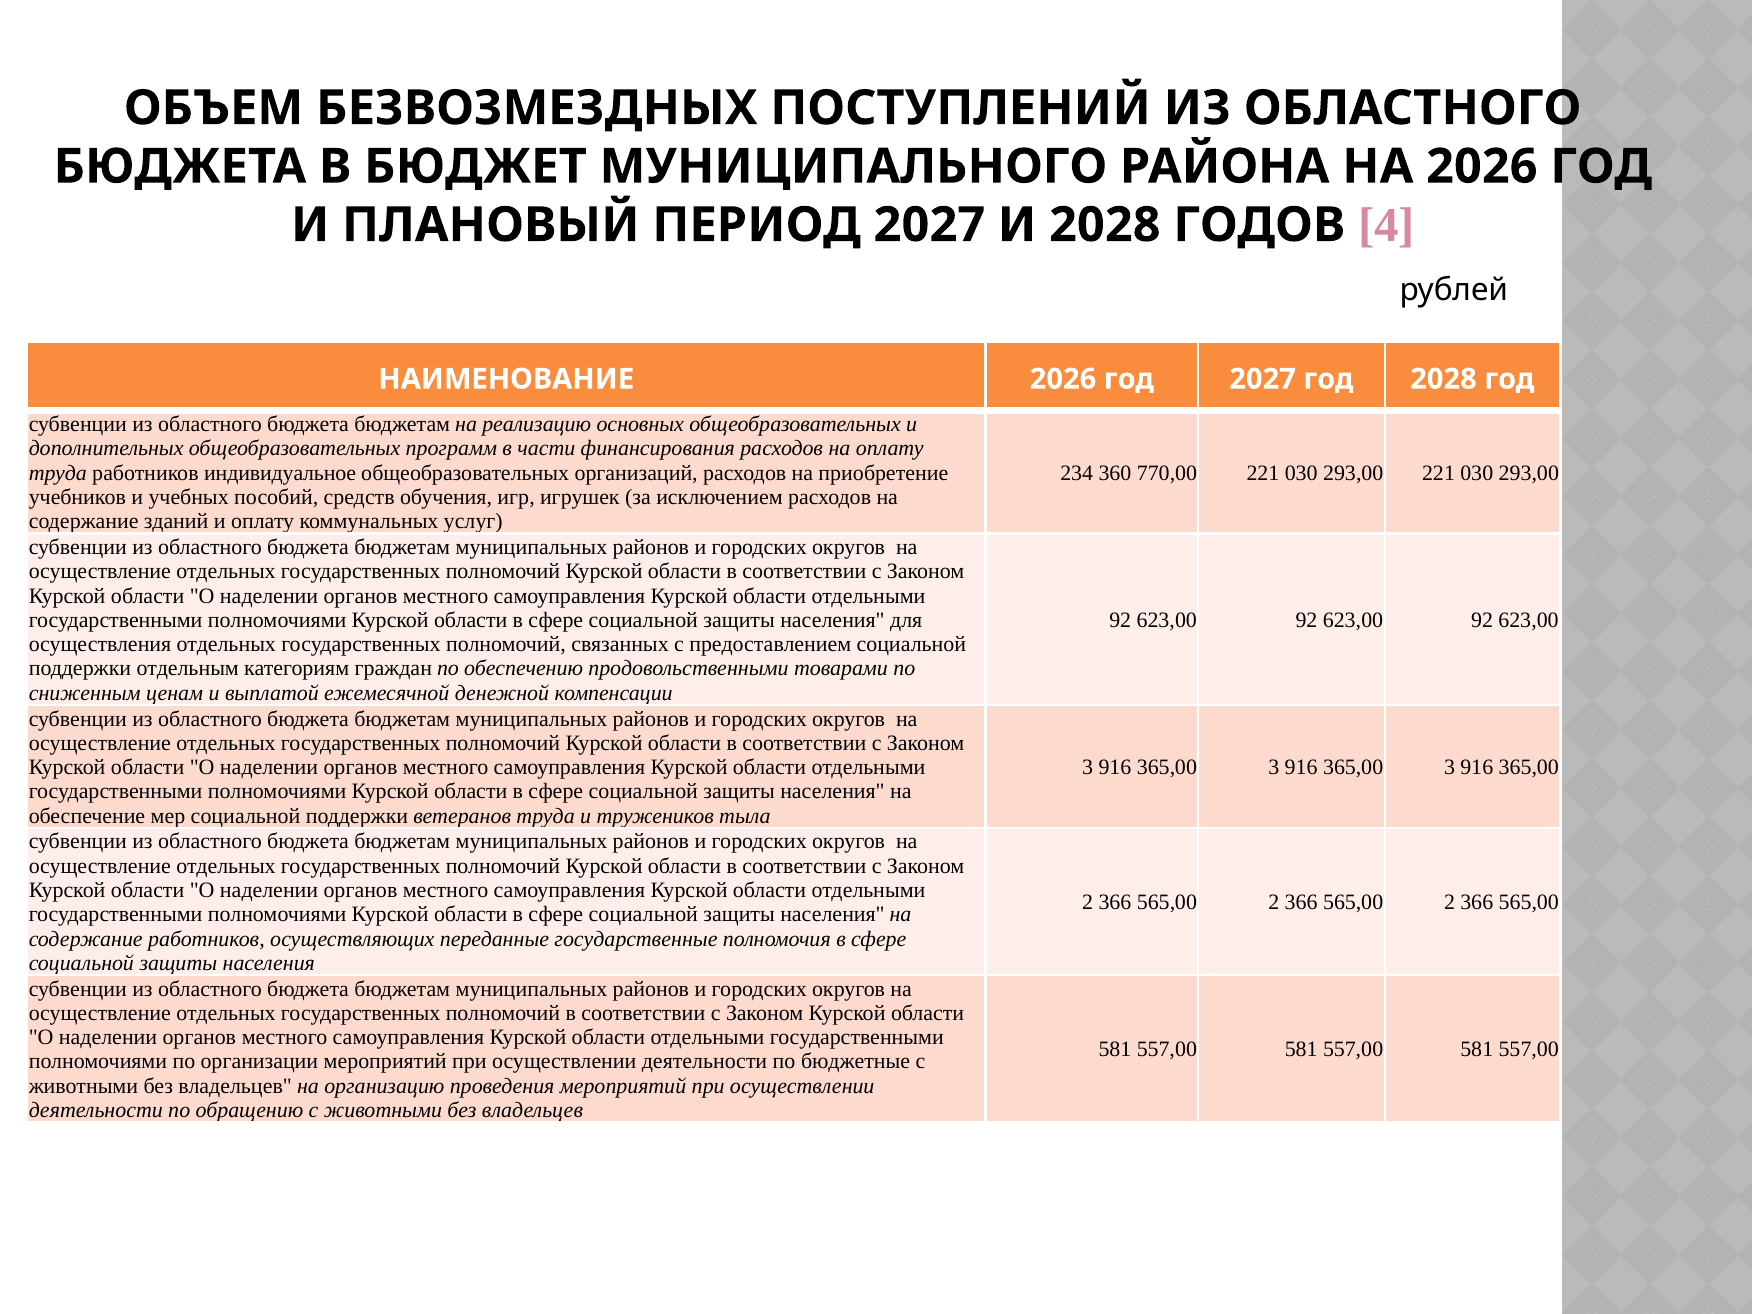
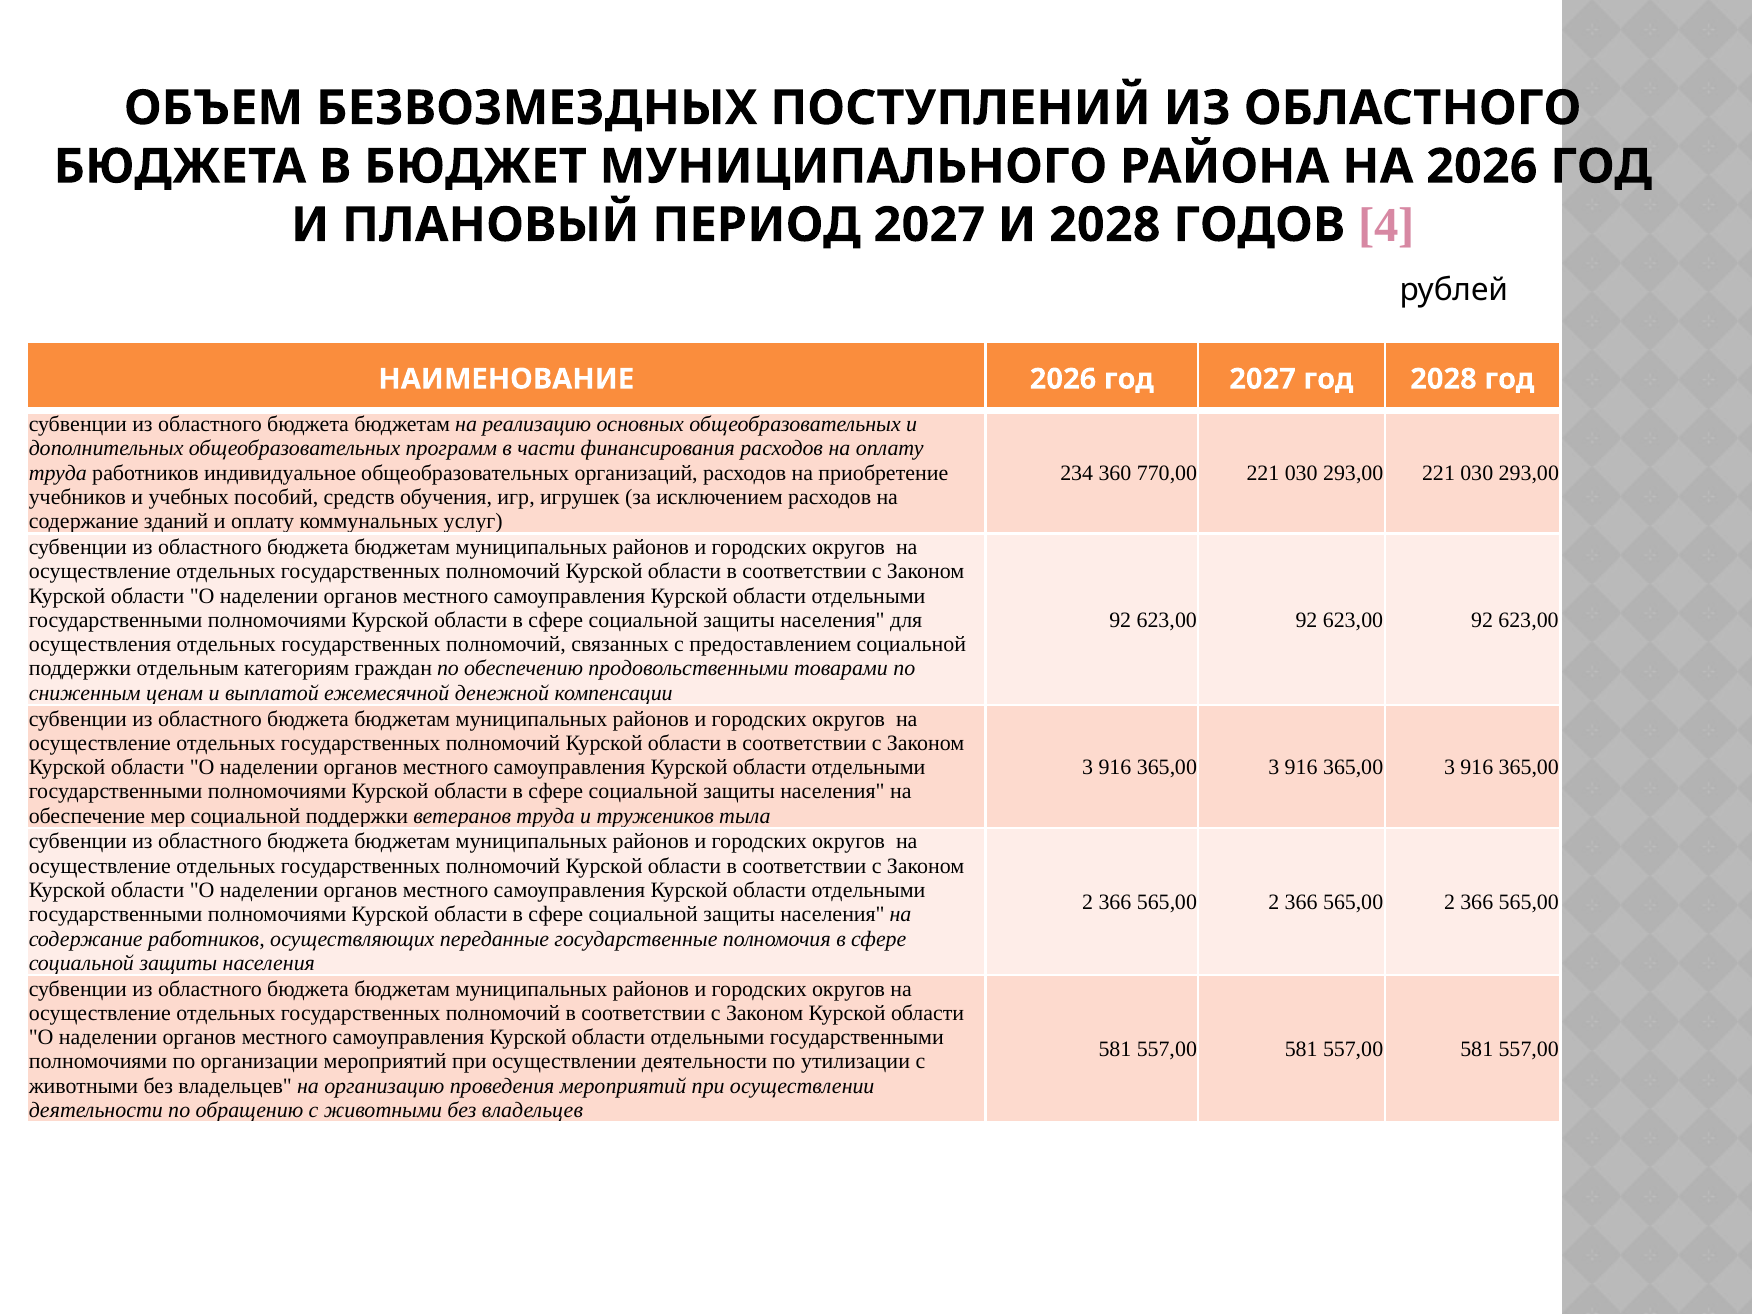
бюджетные: бюджетные -> утилизации (856, 1062)
